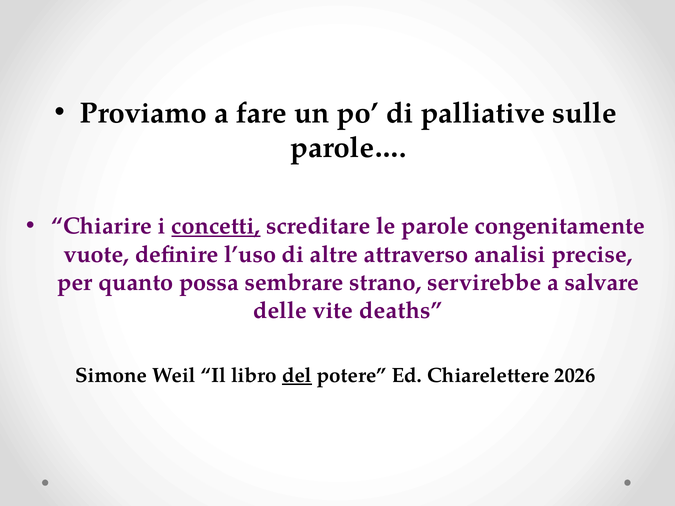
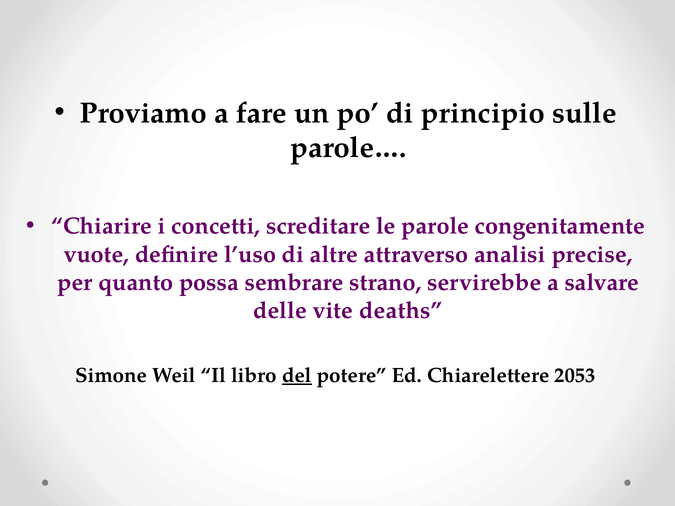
palliative: palliative -> principio (483, 113)
concetti underline: present -> none (216, 226)
2026: 2026 -> 2053 (575, 375)
